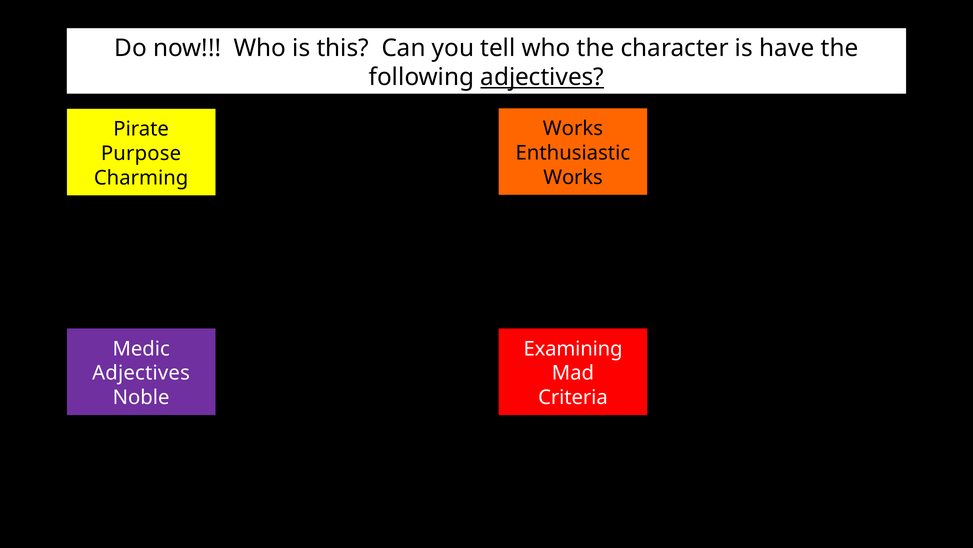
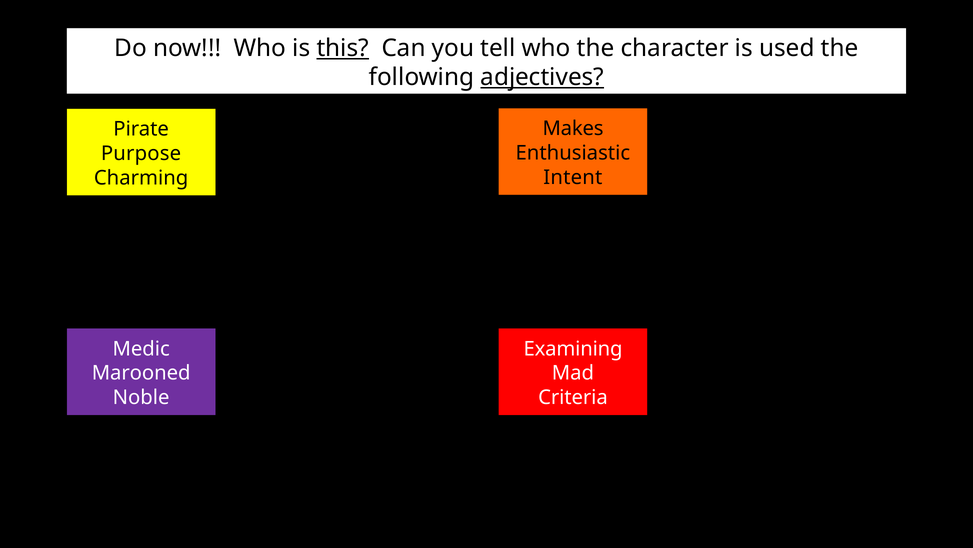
this underline: none -> present (343, 48)
have: have -> used (787, 48)
Works: Works -> Makes (573, 128)
Works: Works -> Intent (573, 177)
Adjectives: Adjectives -> Marooned (141, 373)
